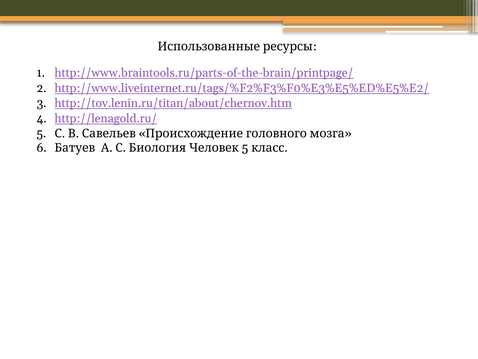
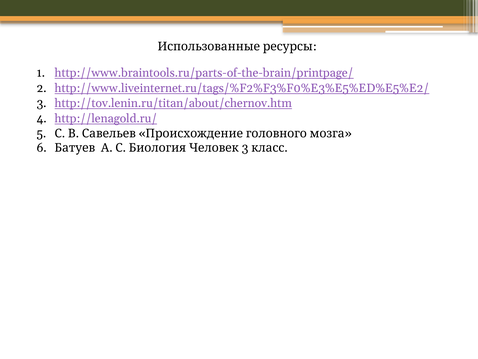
5: 5 -> 3 (245, 148)
